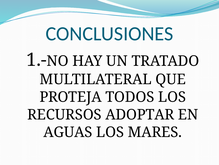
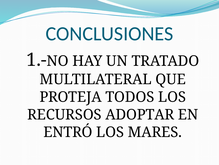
AGUAS: AGUAS -> ENTRÓ (68, 132)
